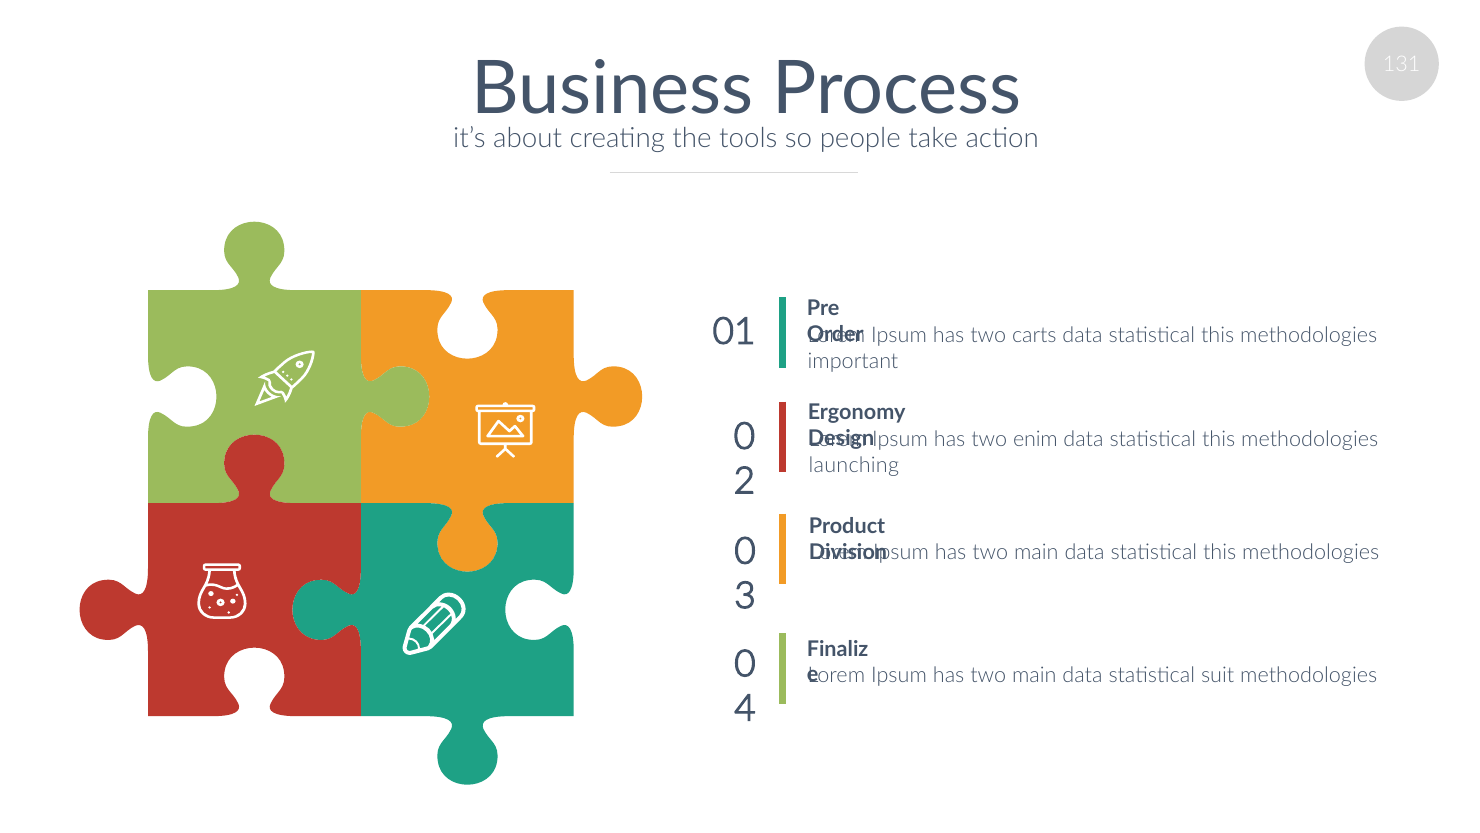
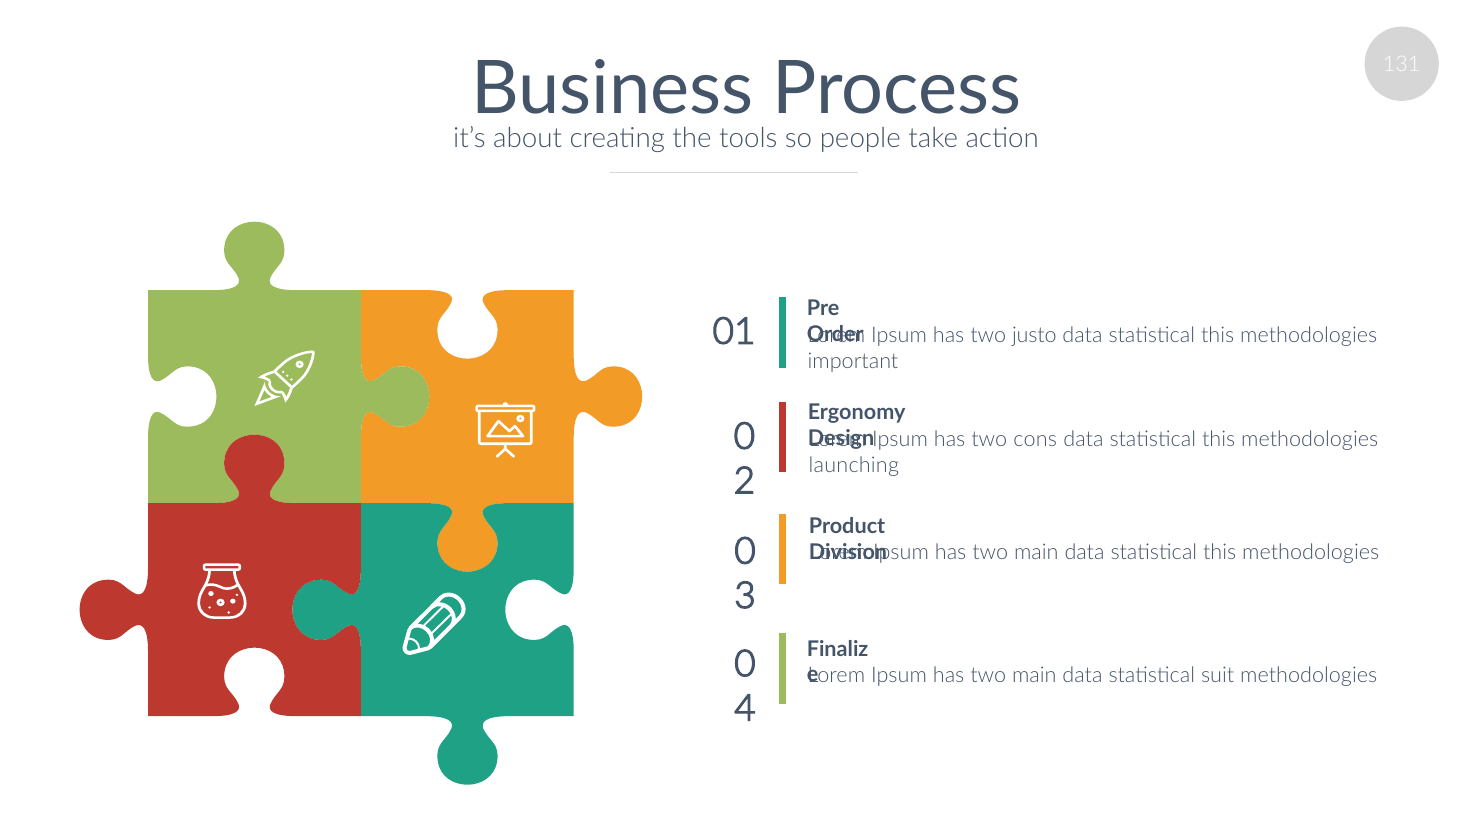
carts: carts -> justo (1034, 335)
enim: enim -> cons (1035, 439)
